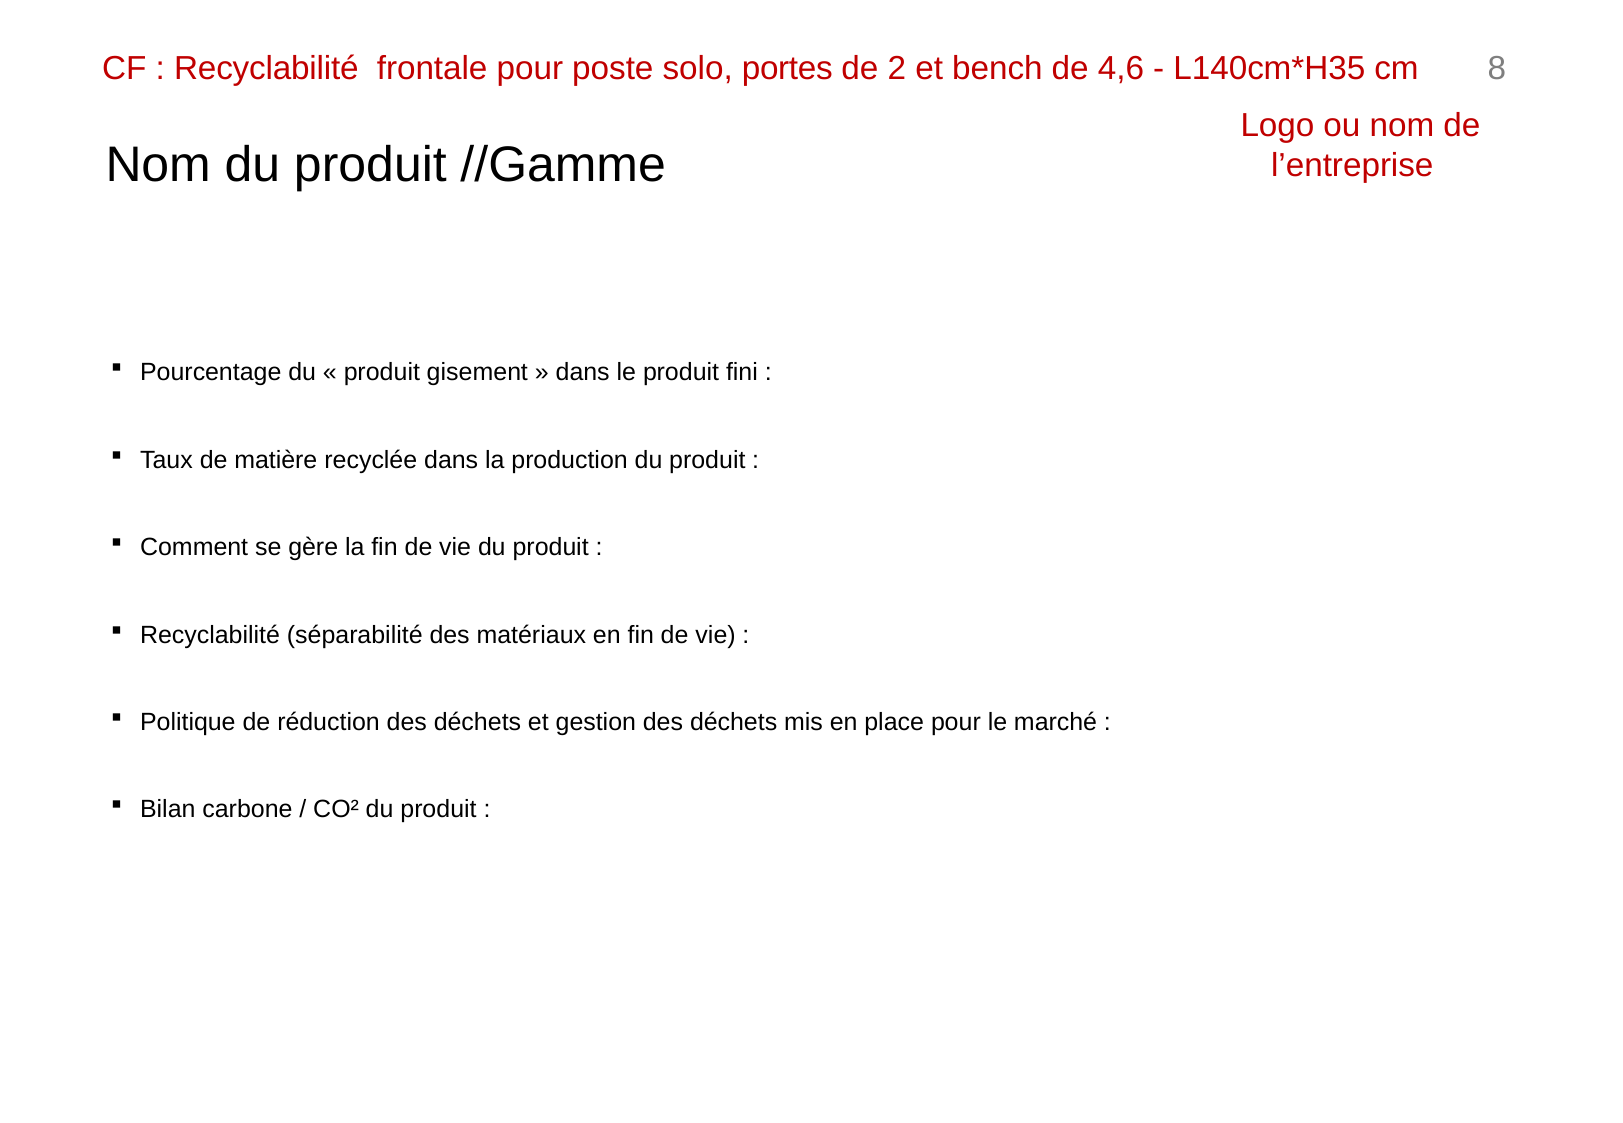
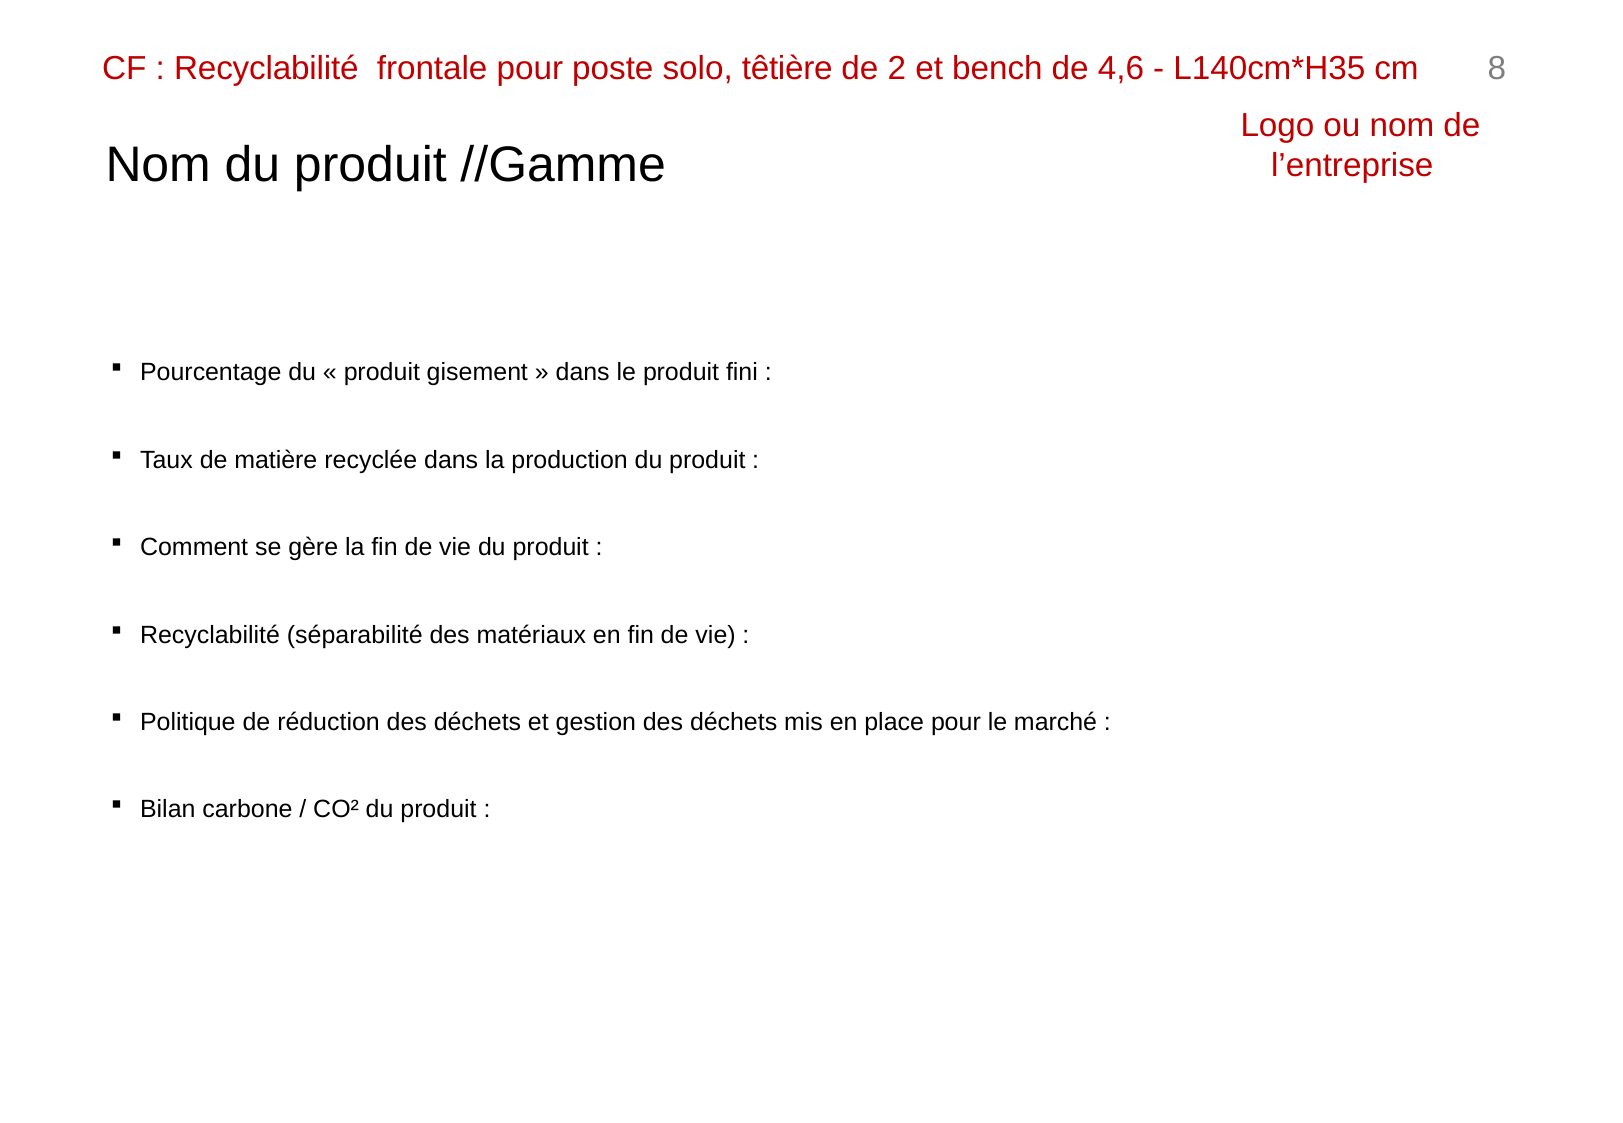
portes: portes -> têtière (787, 68)
